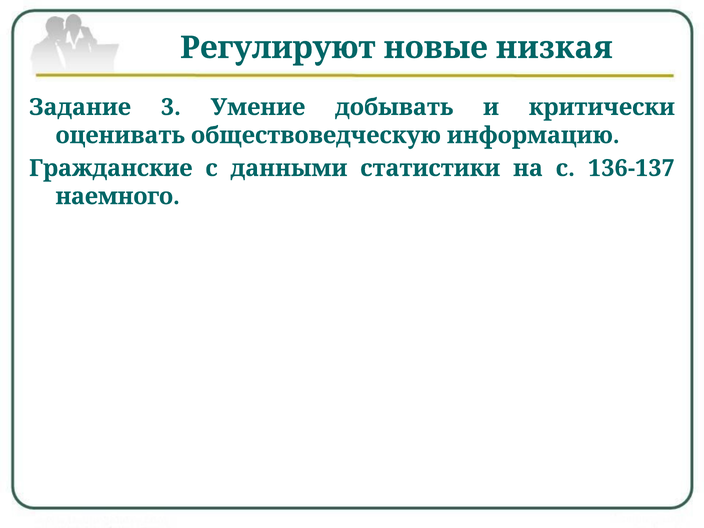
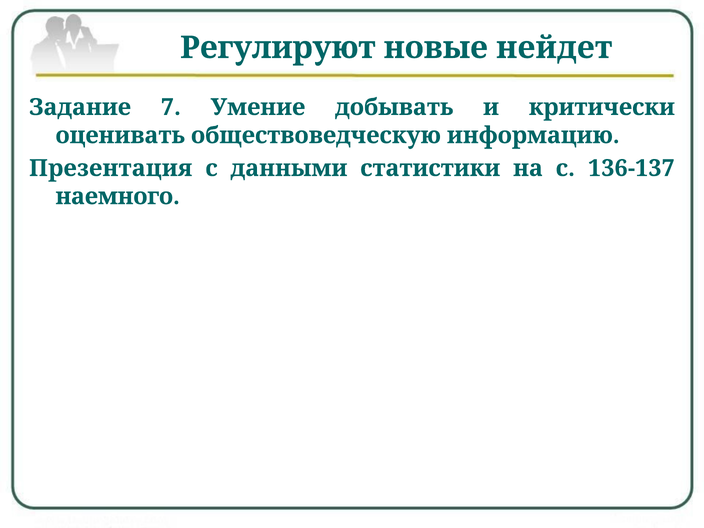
низкая: низкая -> нейдет (554, 48)
3: 3 -> 7 (171, 107)
Гражданские: Гражданские -> Презентация (111, 168)
